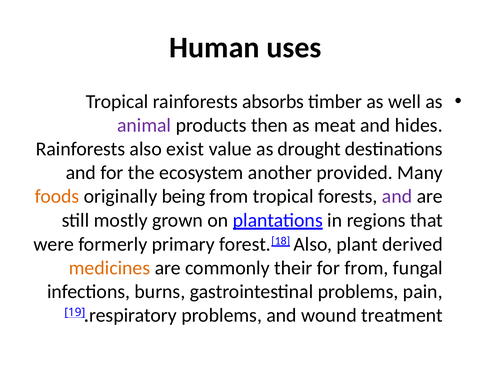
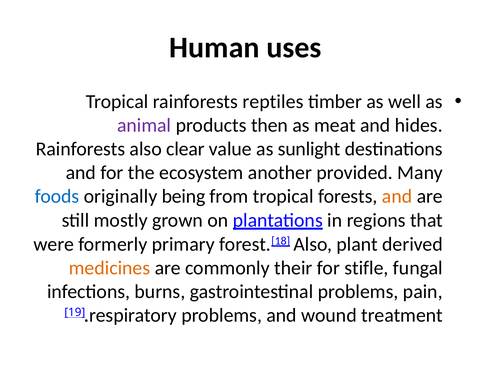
absorbs: absorbs -> reptiles (273, 102)
exist: exist -> clear (185, 149)
drought: drought -> sunlight (309, 149)
foods colour: orange -> blue (57, 197)
and colour: purple -> orange (397, 197)
for from: from -> stifle (366, 268)
